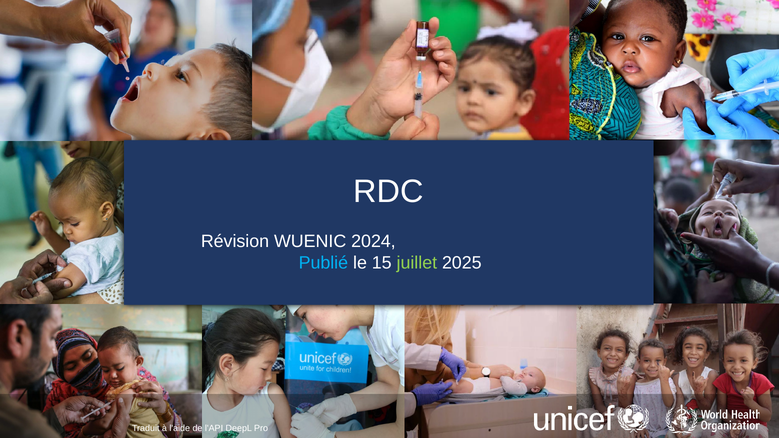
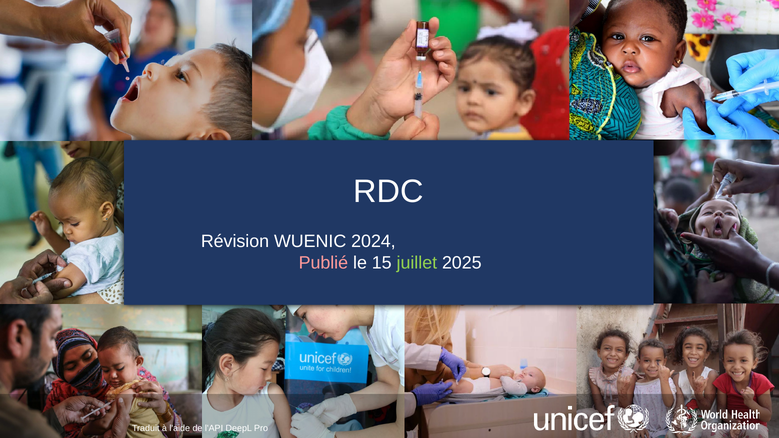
Publié colour: light blue -> pink (323, 263)
